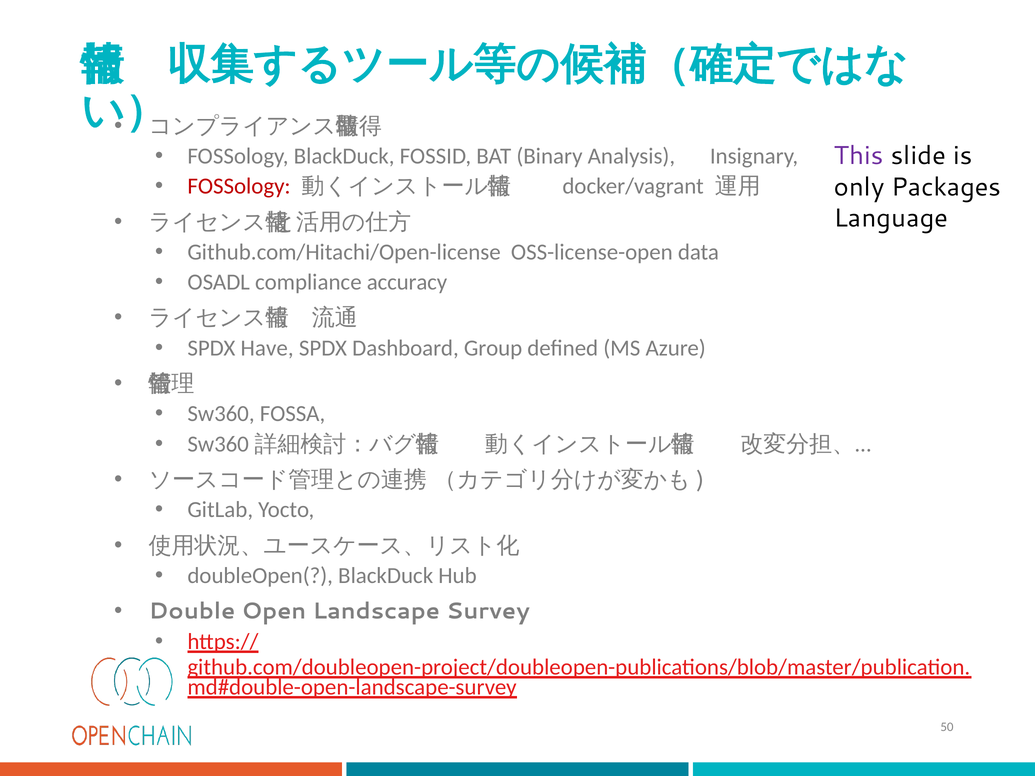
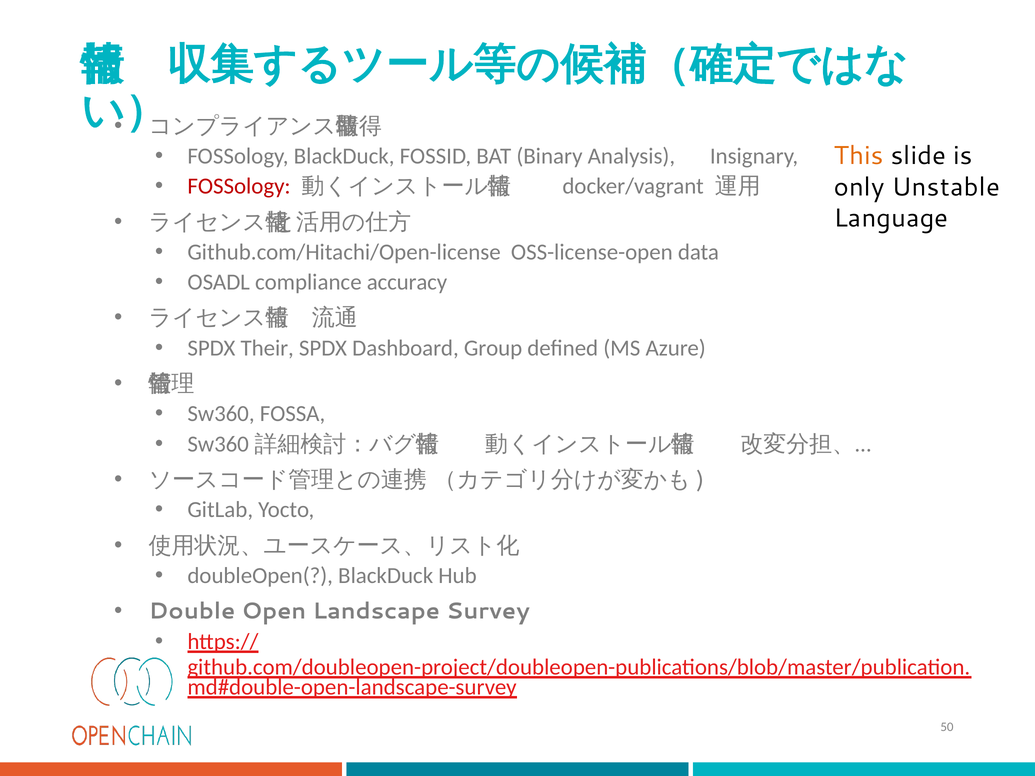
This colour: purple -> orange (859, 156)
Packages: Packages -> Unstable (946, 187)
Have: Have -> Their (267, 348)
